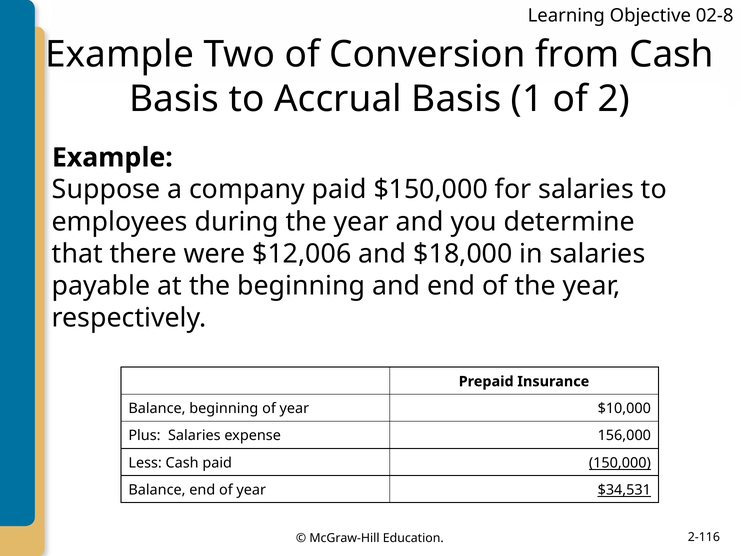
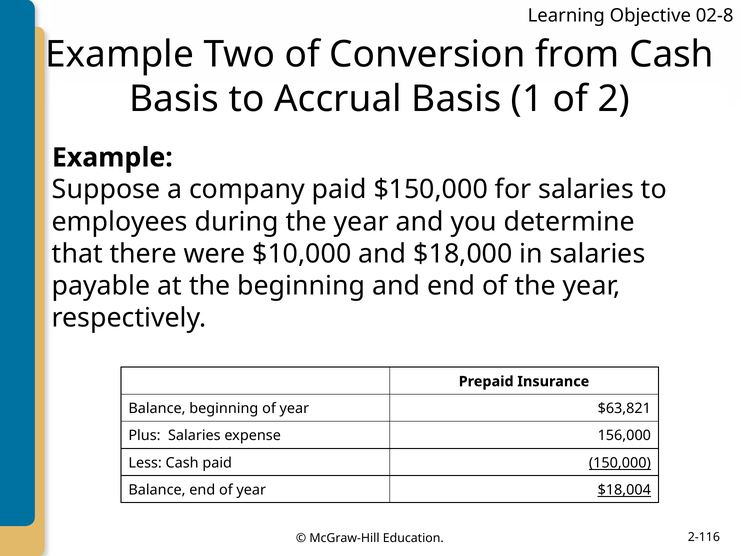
$12,006: $12,006 -> $10,000 (302, 254)
$10,000: $10,000 -> $63,821 (624, 408)
$34,531: $34,531 -> $18,004 (624, 490)
